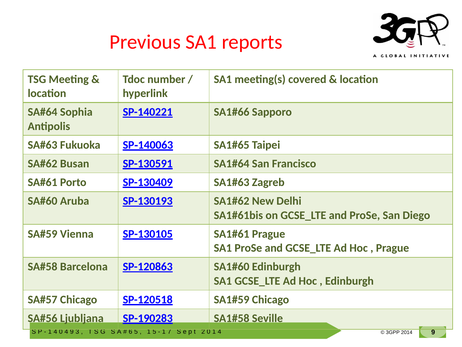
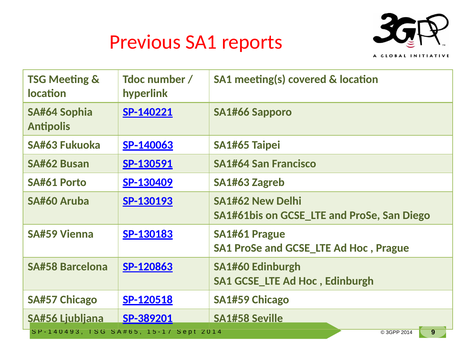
SP-130105: SP-130105 -> SP-130183 (148, 234)
SP-190283: SP-190283 -> SP-389201 (148, 318)
